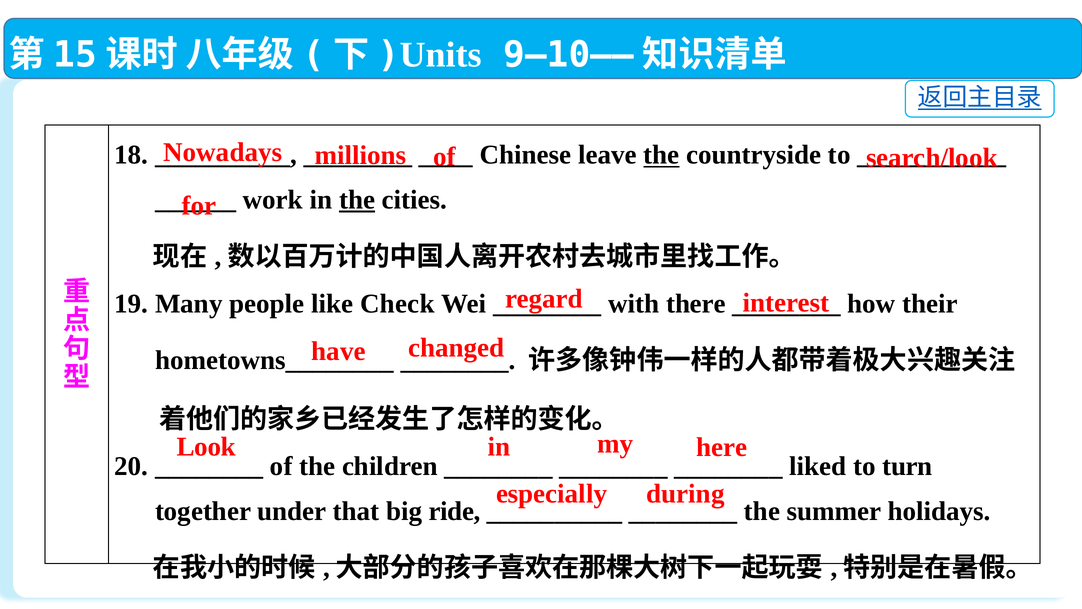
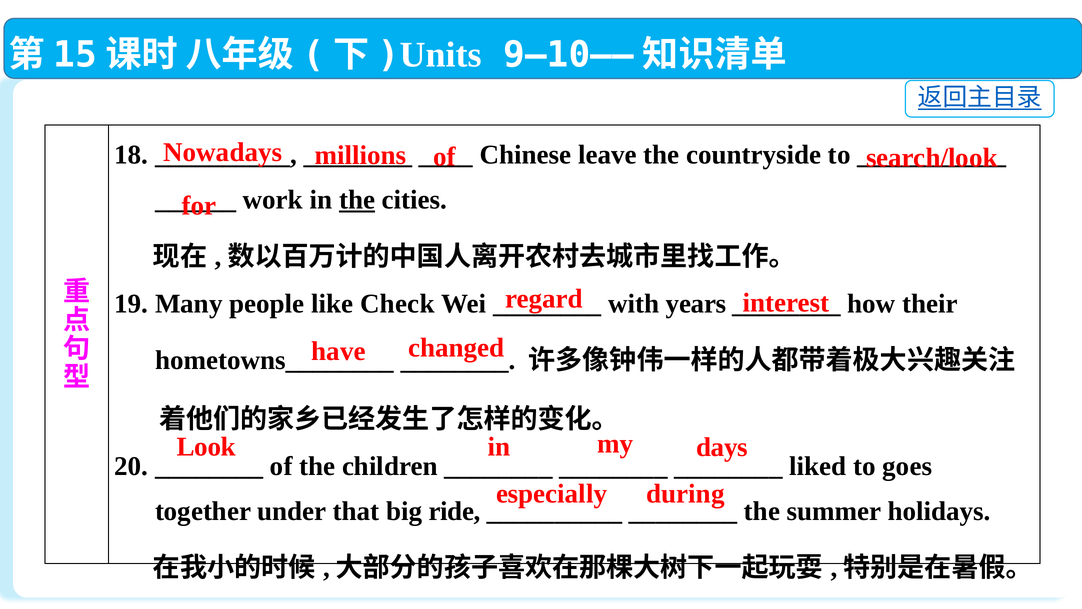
the underline: present -> none (661, 155)
there: there -> years (696, 303)
here: here -> days (722, 447)
turn: turn -> goes (907, 466)
